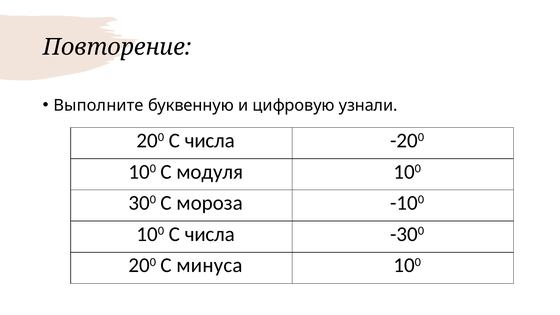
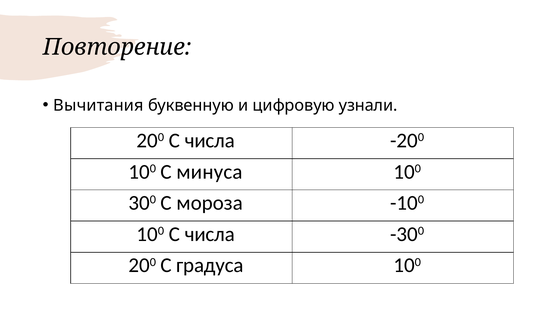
Выполните: Выполните -> Вычитания (99, 105)
модуля: модуля -> минуса (210, 172)
минуса: минуса -> градуса (210, 265)
